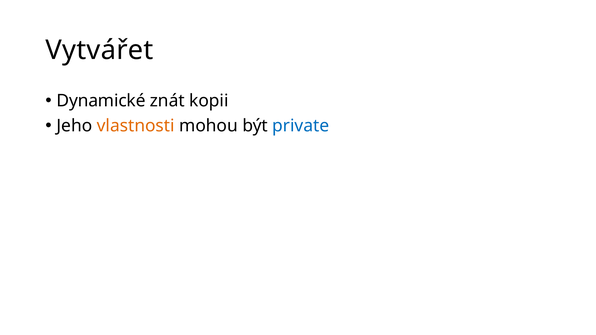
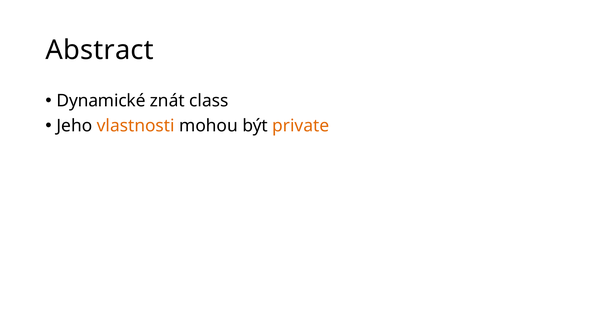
Vytvářet: Vytvářet -> Abstract (100, 50)
kopii: kopii -> class (209, 101)
private colour: blue -> orange (301, 126)
